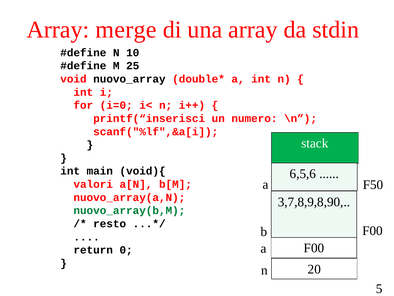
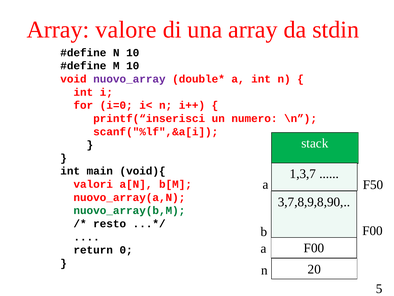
merge: merge -> valore (126, 30)
M 25: 25 -> 10 (133, 66)
nuovo_array colour: black -> purple (129, 79)
6,5,6: 6,5,6 -> 1,3,7 (303, 173)
